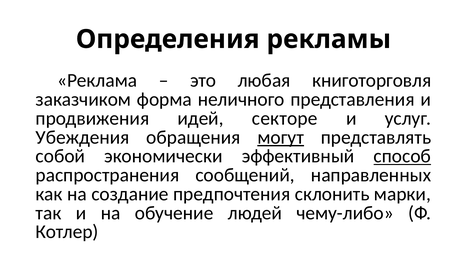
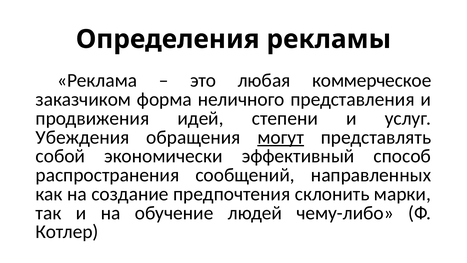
книготорговля: книготорговля -> коммерческое (372, 80)
секторе: секторе -> степени (285, 118)
способ underline: present -> none (402, 156)
